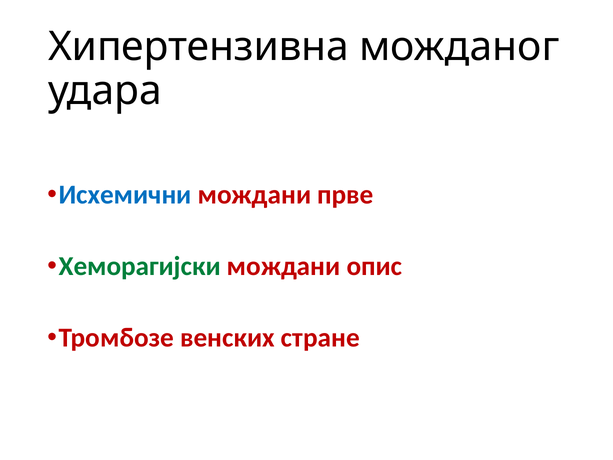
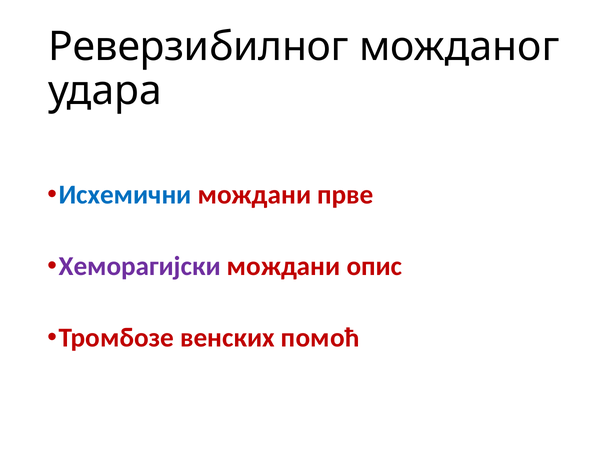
Хипертензивна: Хипертензивна -> Реверзибилног (199, 47)
Хеморагијски colour: green -> purple (140, 266)
стране: стране -> помоћ (320, 338)
